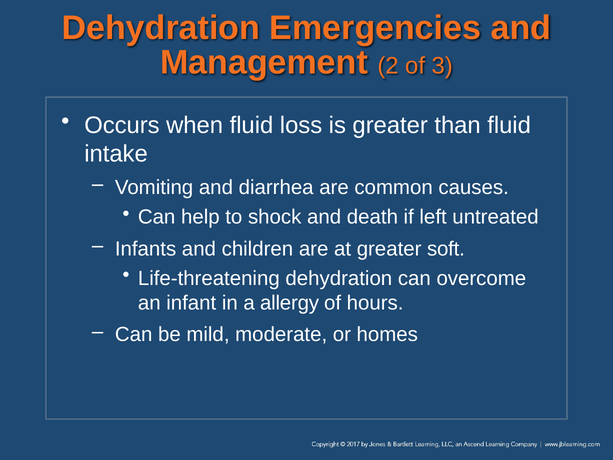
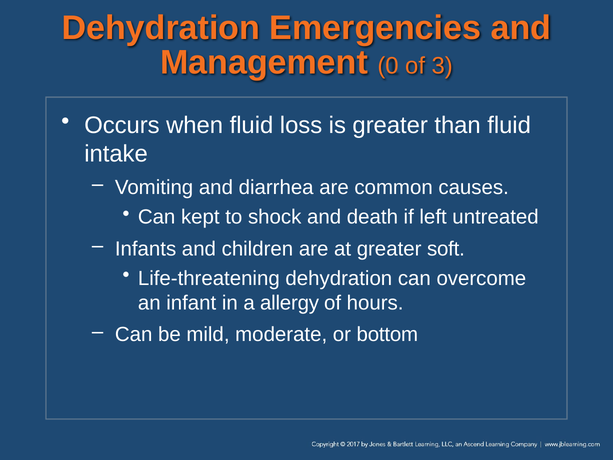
2: 2 -> 0 (388, 66)
help: help -> kept (200, 217)
homes: homes -> bottom (387, 335)
